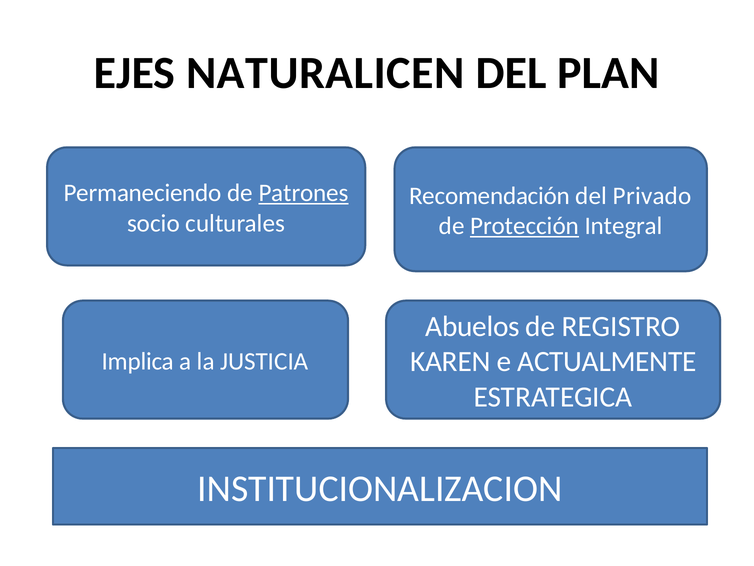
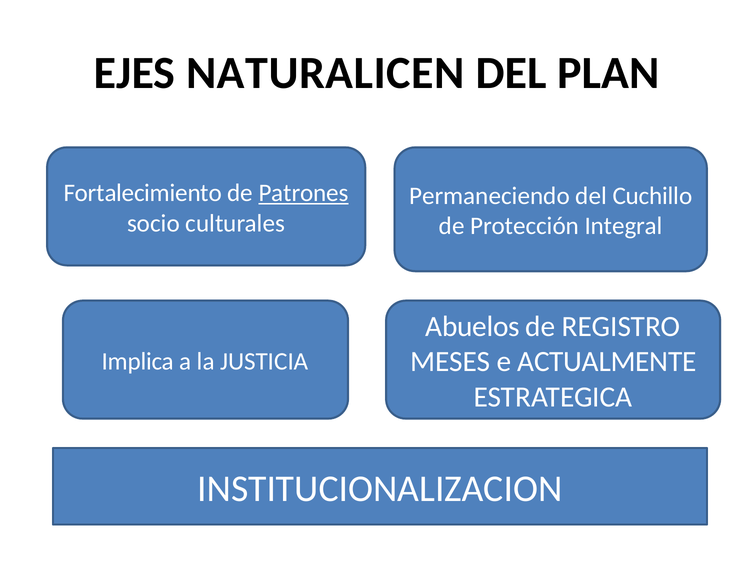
Permaneciendo: Permaneciendo -> Fortalecimiento (143, 193)
Recomendación: Recomendación -> Permaneciendo (489, 196)
Privado: Privado -> Cuchillo (652, 196)
Protección underline: present -> none (525, 226)
KAREN: KAREN -> MESES (450, 361)
